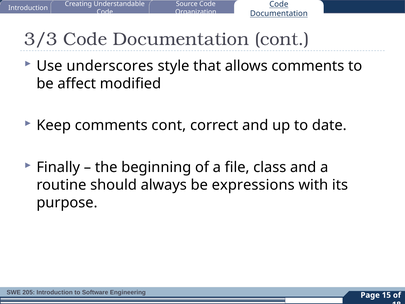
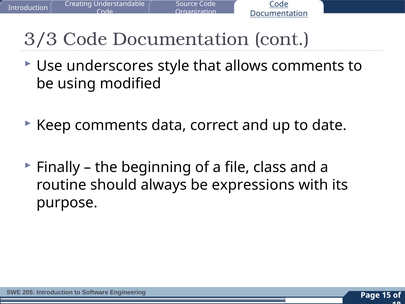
affect: affect -> using (77, 83)
comments cont: cont -> data (169, 125)
